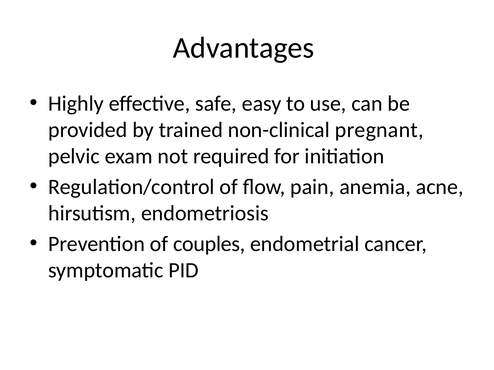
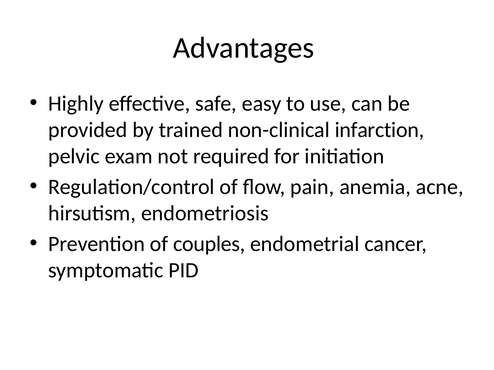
pregnant: pregnant -> infarction (379, 130)
